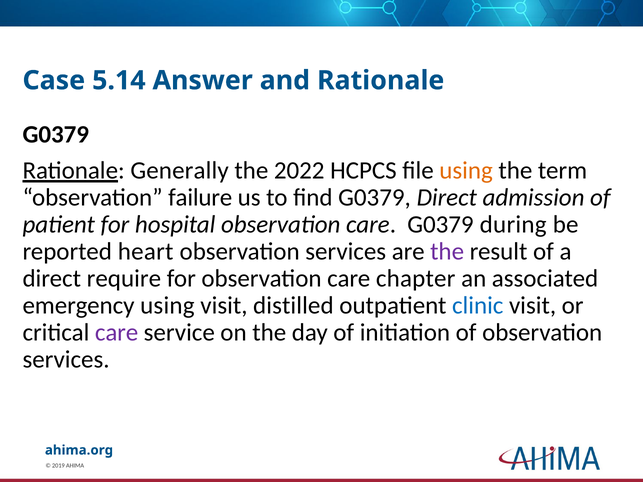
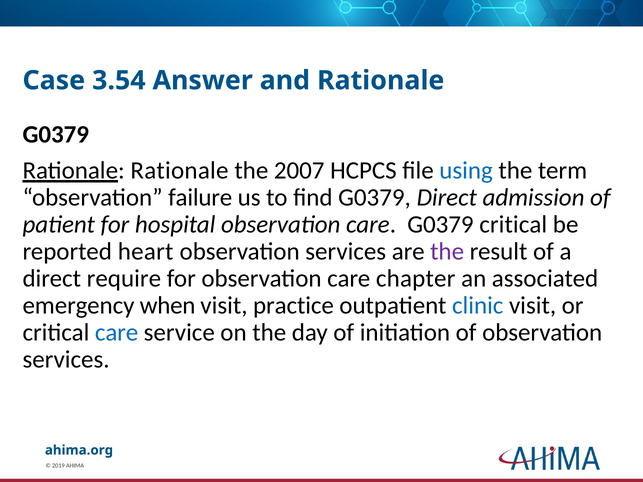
5.14: 5.14 -> 3.54 (119, 80)
Rationale Generally: Generally -> Rationale (179, 170)
2022: 2022 -> 2007 (299, 170)
using colour: orange -> blue (466, 170)
G0379 during: during -> critical (513, 224)
emergency using: using -> when (168, 305)
distilled: distilled -> practice (293, 305)
care colour: purple -> blue (117, 332)
